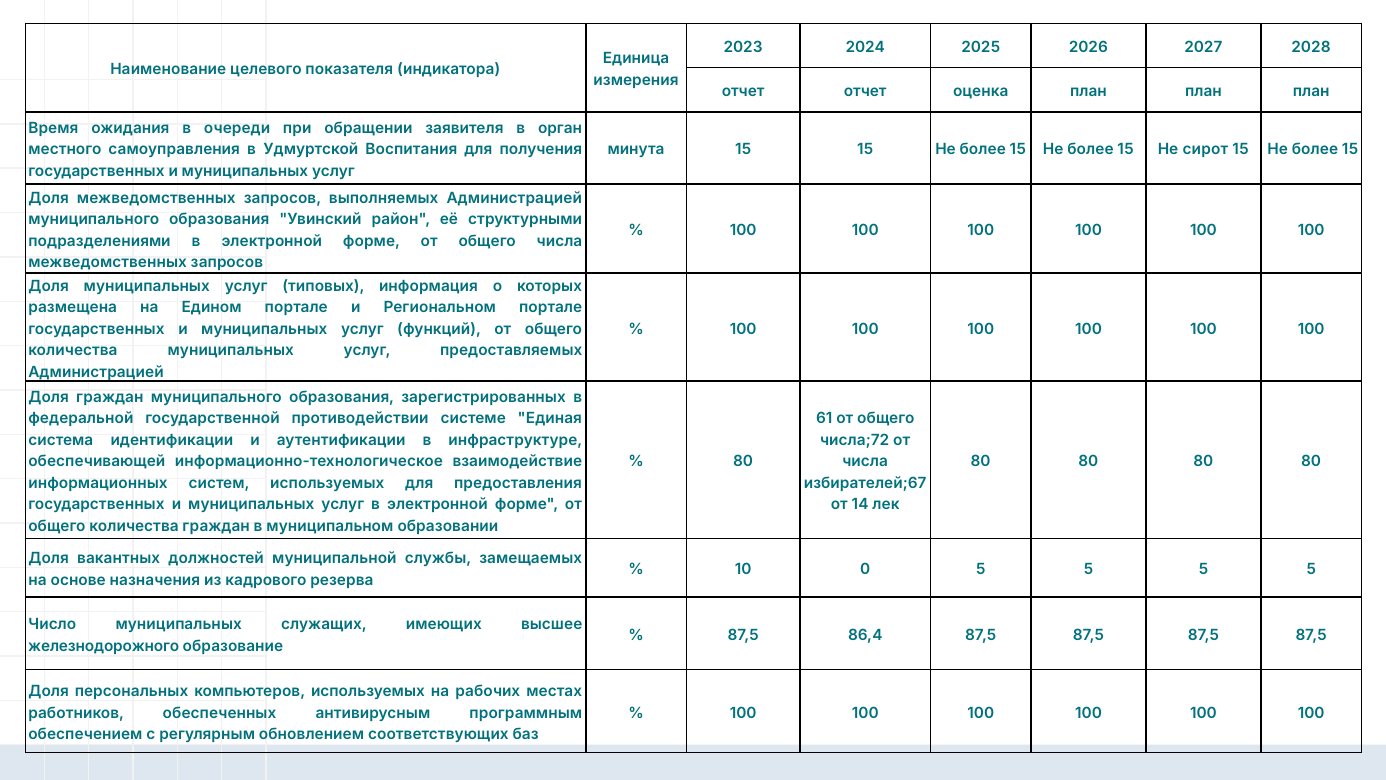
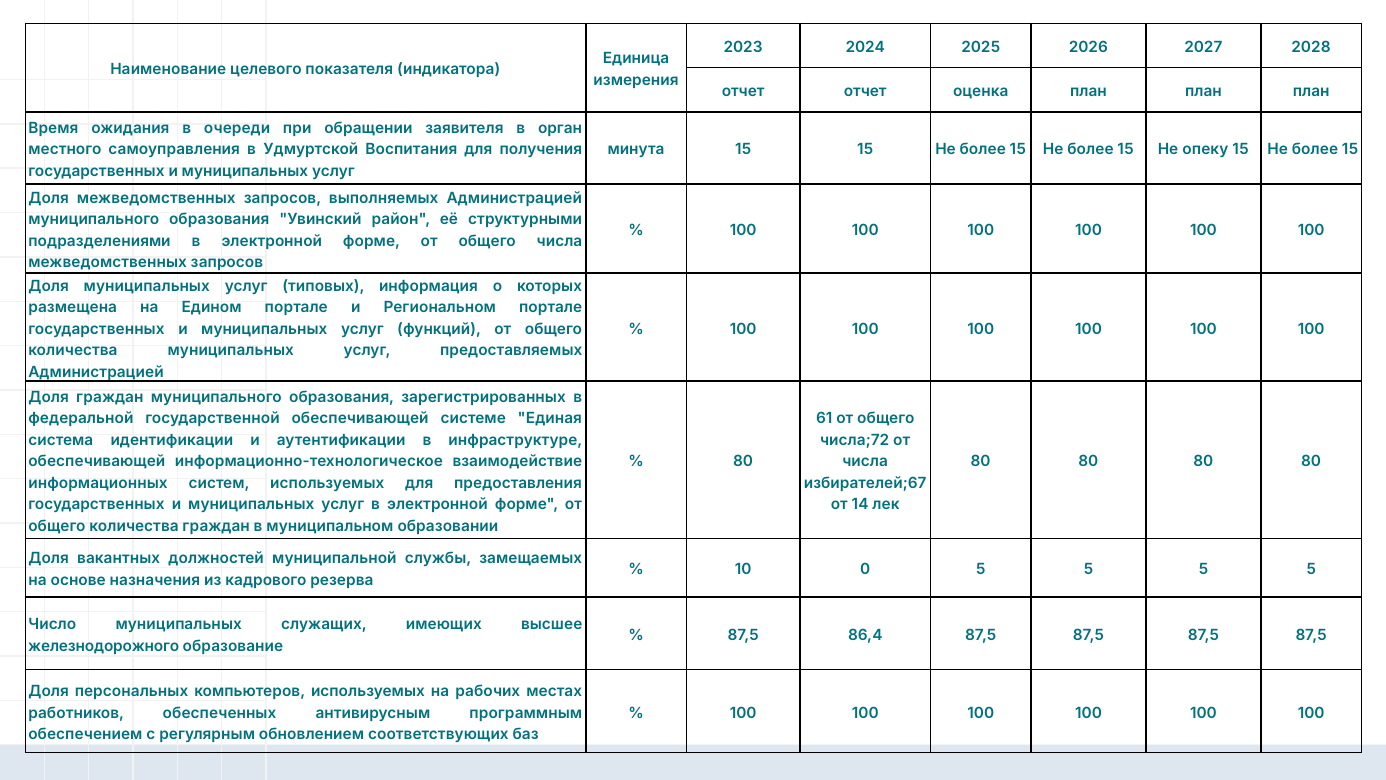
сирот: сирот -> опеку (1205, 150)
государственной противодействии: противодействии -> обеспечивающей (360, 418)
